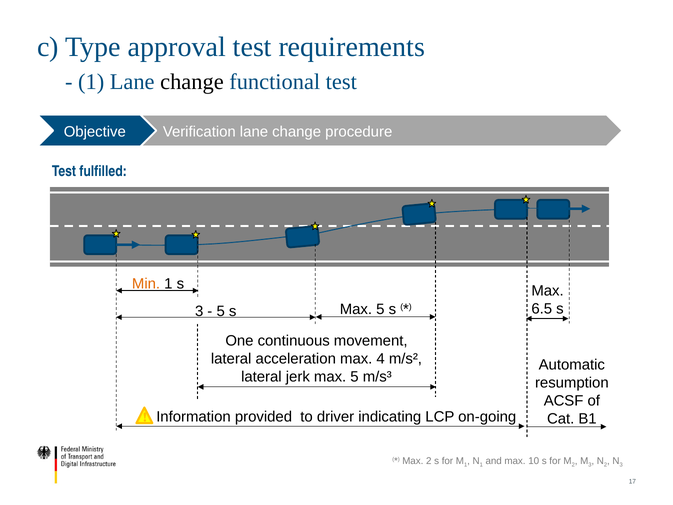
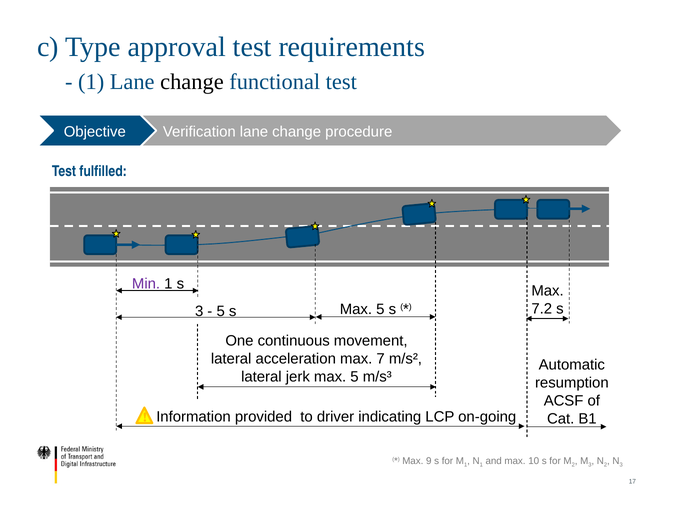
Min colour: orange -> purple (146, 284)
6.5: 6.5 -> 7.2 (542, 308)
4: 4 -> 7 (381, 359)
Max 2: 2 -> 9 (429, 461)
